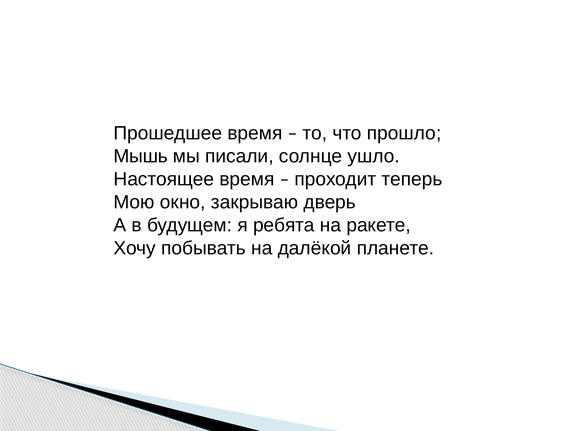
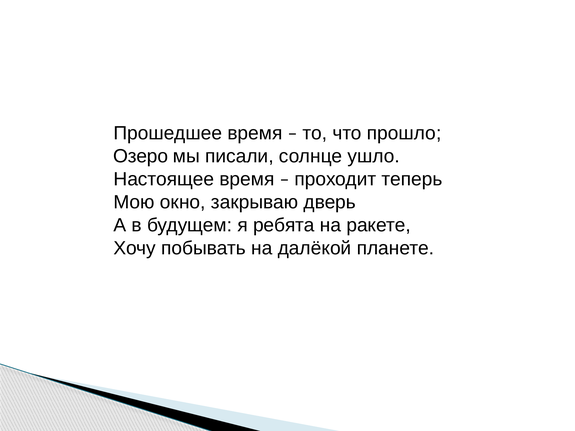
Мышь: Мышь -> Озеро (141, 156)
